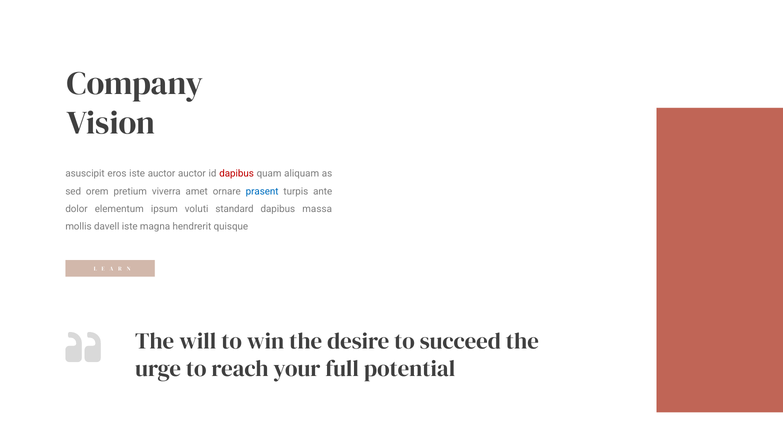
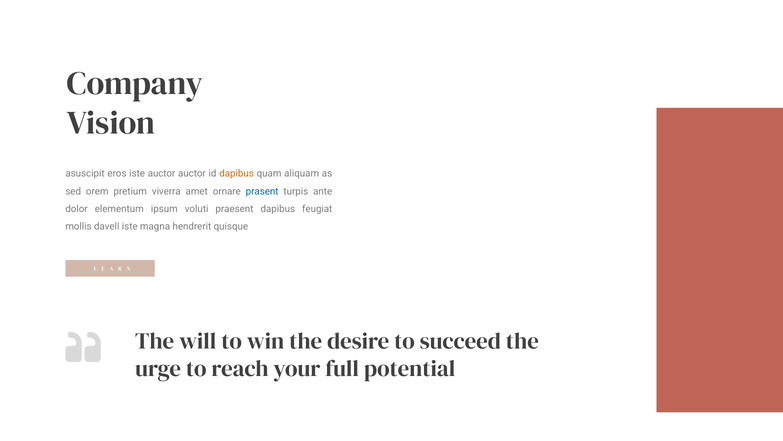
dapibus colour: red -> orange (237, 173)
standard: standard -> praesent (234, 209)
massa: massa -> feugiat (317, 209)
